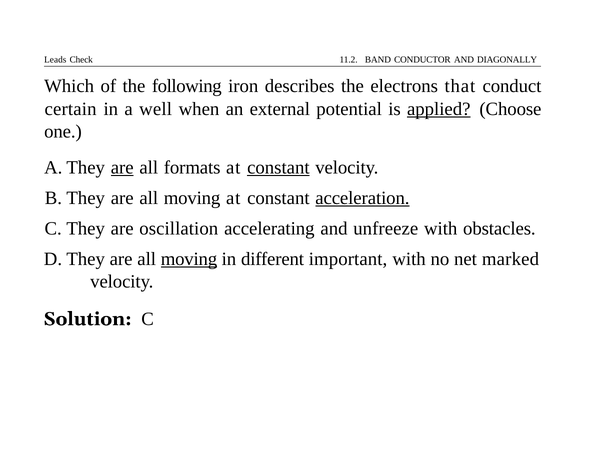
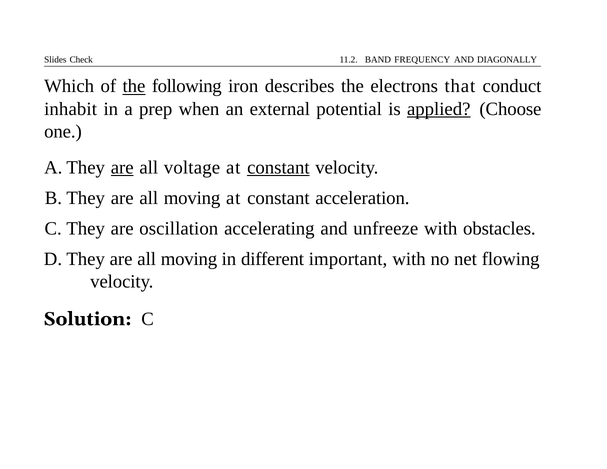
Leads: Leads -> Slides (55, 60)
CONDUCTOR: CONDUCTOR -> FREQUENCY (422, 60)
the underline: none -> present (134, 86)
certain: certain -> inhabit (71, 109)
well: well -> prep (156, 109)
formats: formats -> voltage (192, 167)
acceleration underline: present -> none (362, 198)
moving underline: present -> none (189, 259)
marked: marked -> flowing (511, 259)
